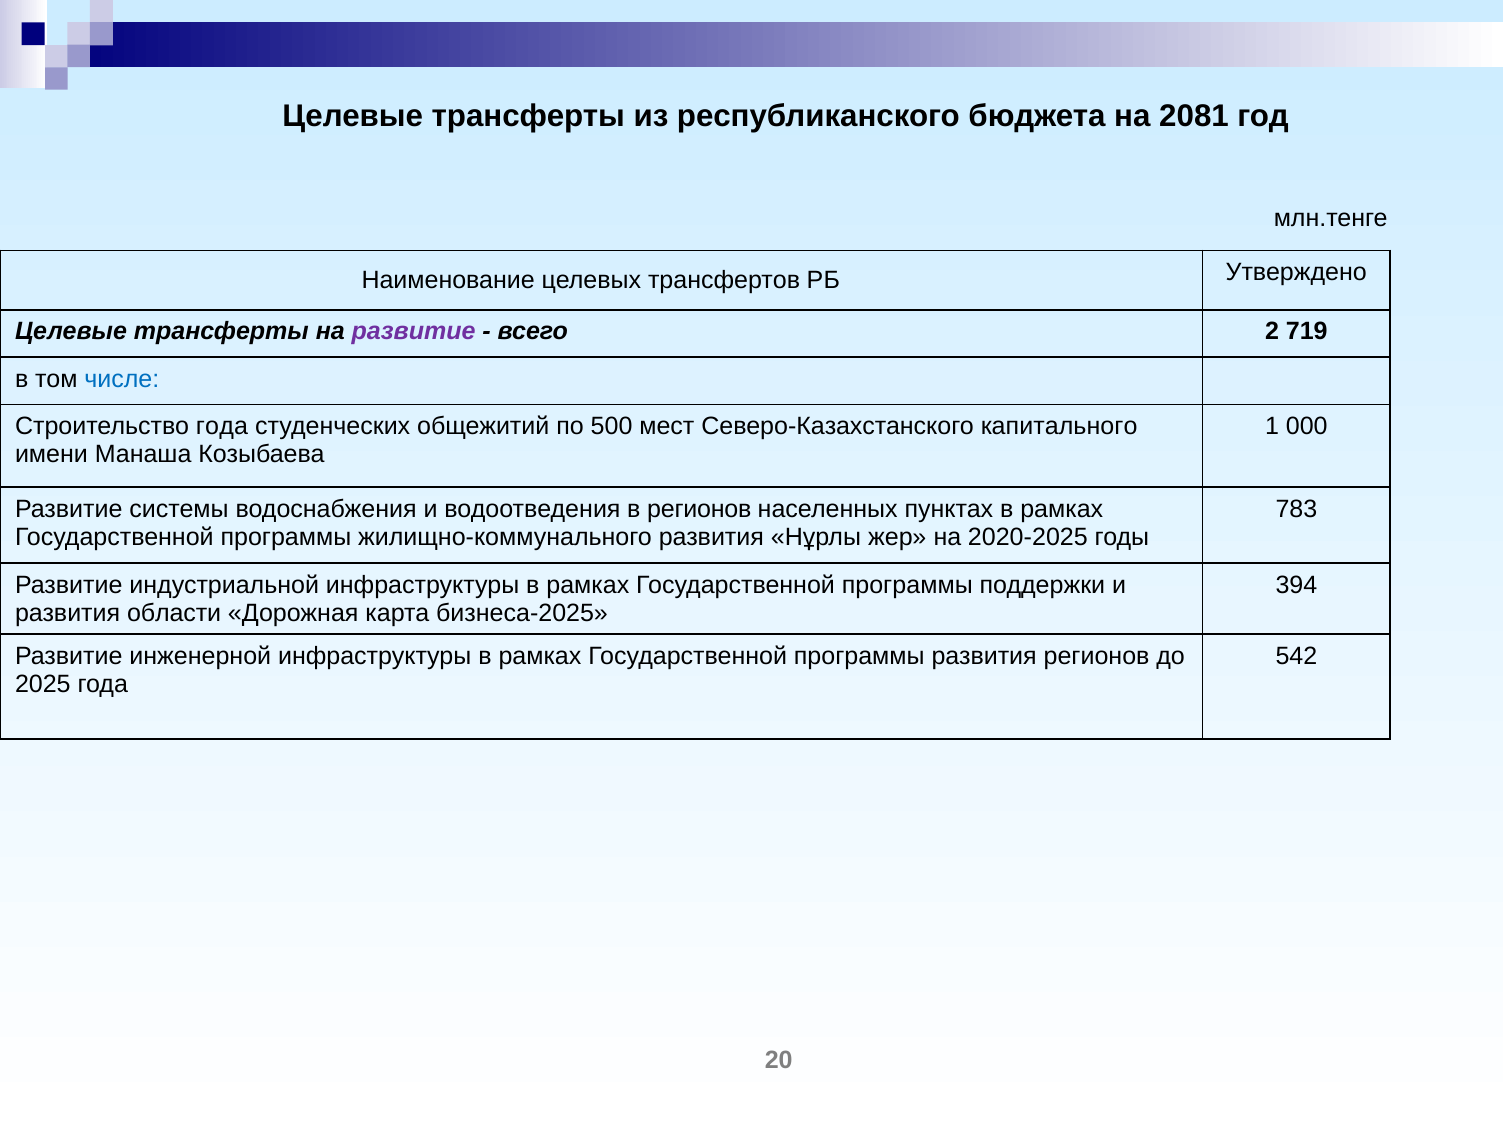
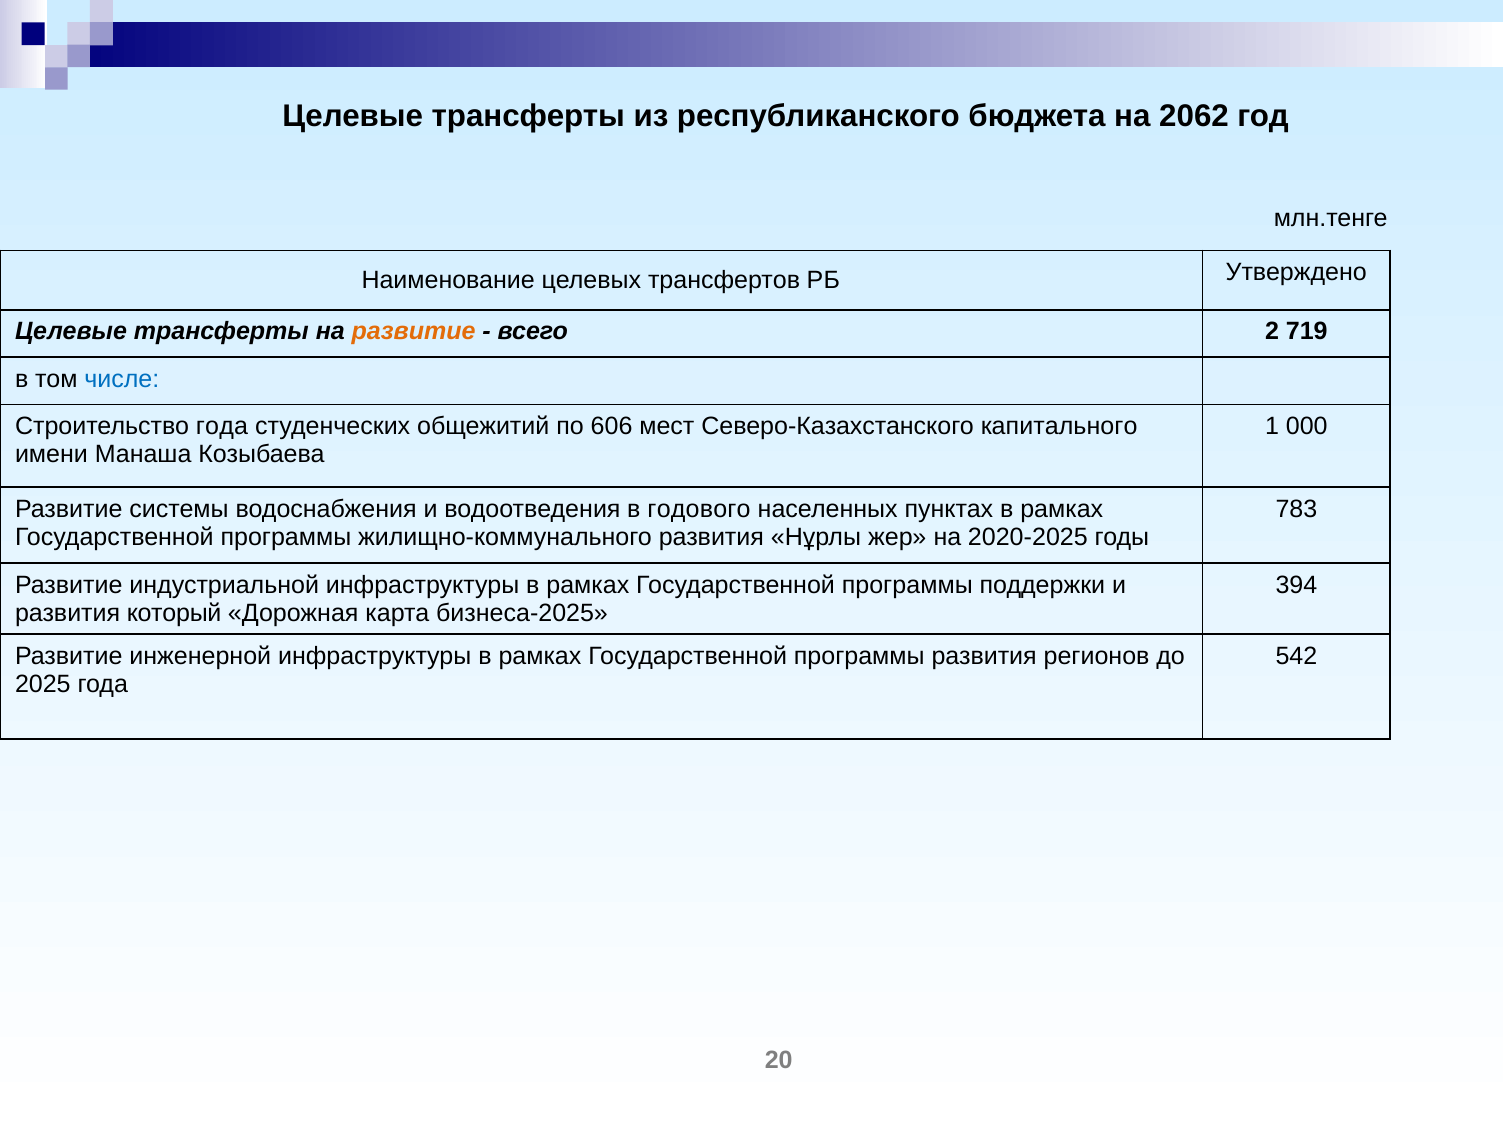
2081: 2081 -> 2062 (1194, 116)
развитие colour: purple -> orange (414, 332)
500: 500 -> 606 (612, 427)
в регионов: регионов -> годового (699, 509)
области: области -> который (174, 613)
